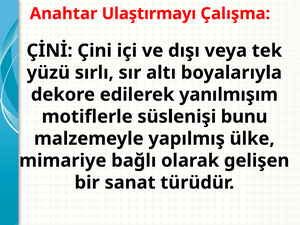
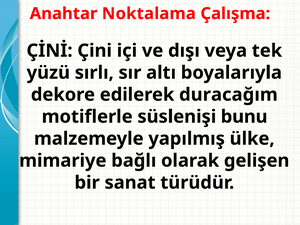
Ulaştırmayı: Ulaştırmayı -> Noktalama (149, 14)
yanılmışım: yanılmışım -> duracağım (228, 95)
